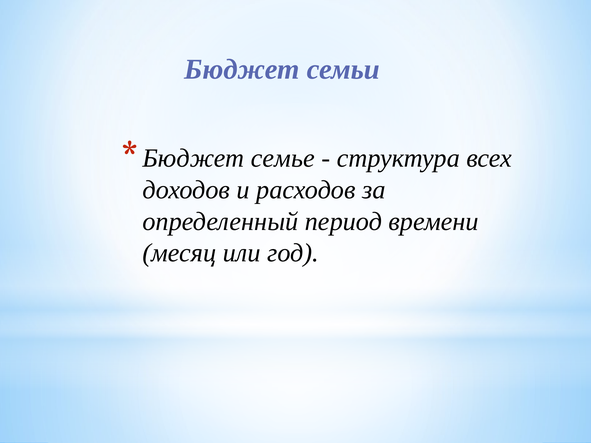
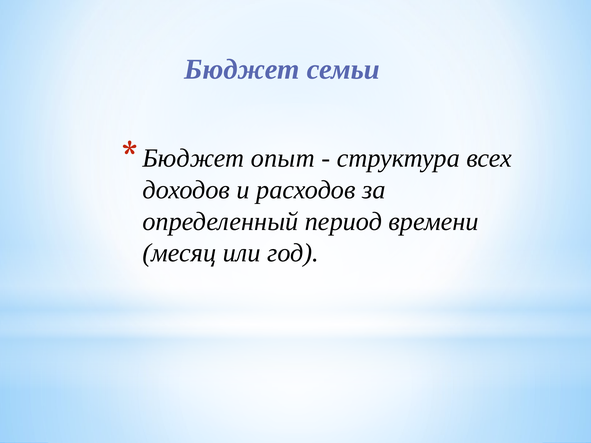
семье: семье -> опыт (283, 158)
